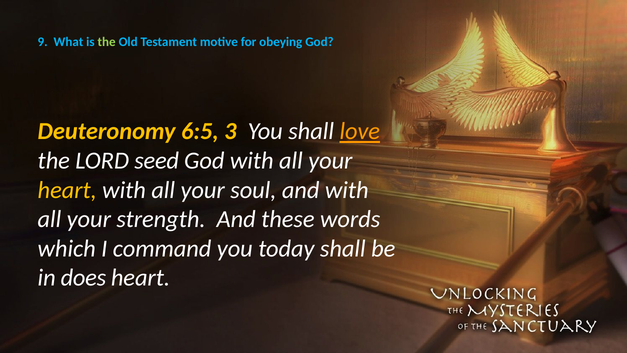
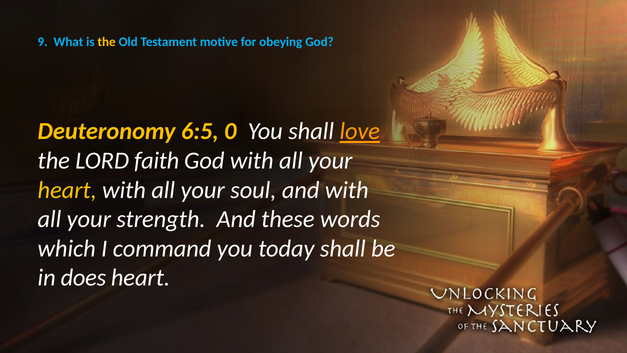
the colour: light green -> yellow (107, 42)
3: 3 -> 0 (230, 131)
seed: seed -> faith (157, 161)
